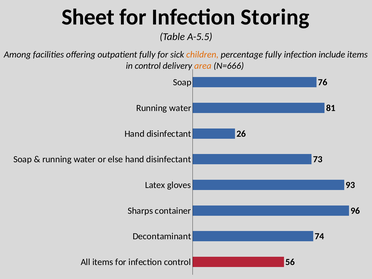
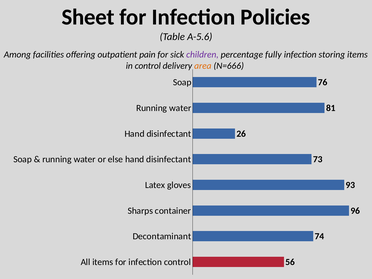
Storing: Storing -> Policies (275, 17)
A-5.5: A-5.5 -> A-5.6 (200, 37)
outpatient fully: fully -> pain (147, 55)
children colour: orange -> purple (202, 55)
include: include -> storing (332, 55)
